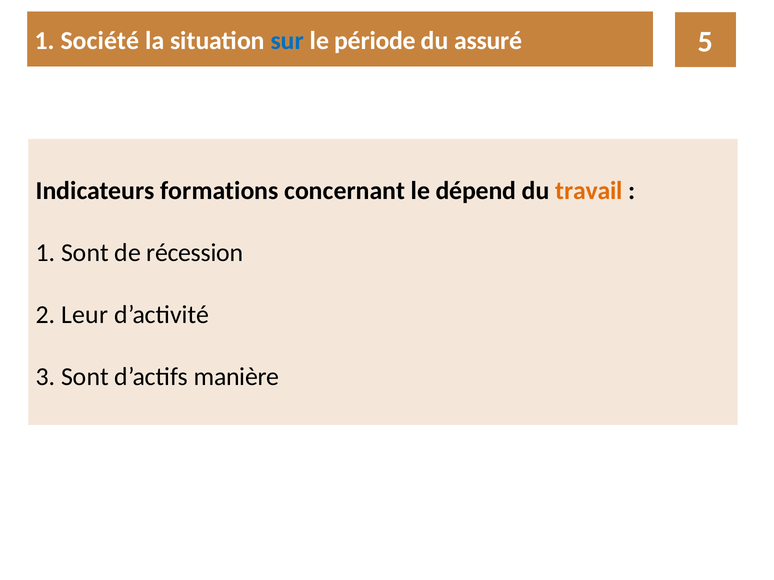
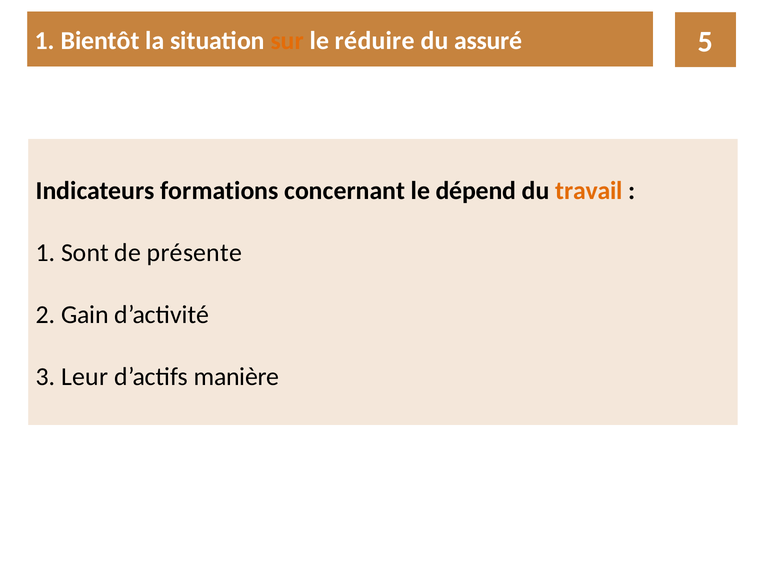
Société: Société -> Bientôt (100, 41)
sur colour: blue -> orange (287, 41)
période: période -> réduire (375, 41)
récession: récession -> présente (194, 253)
Leur: Leur -> Gain (85, 315)
Sont: Sont -> Leur (85, 377)
